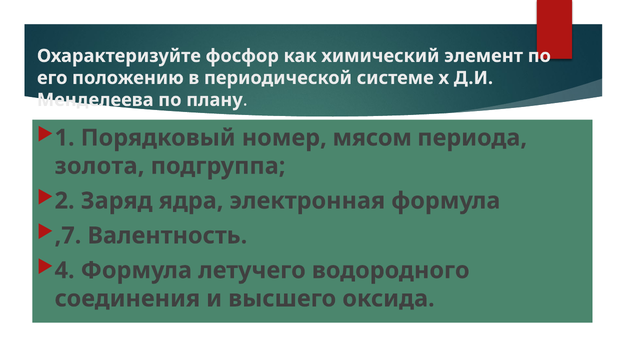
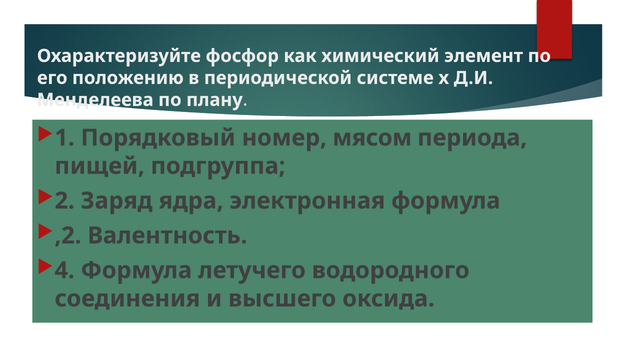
золота: золота -> пищей (100, 166)
,7: ,7 -> ,2 (68, 235)
